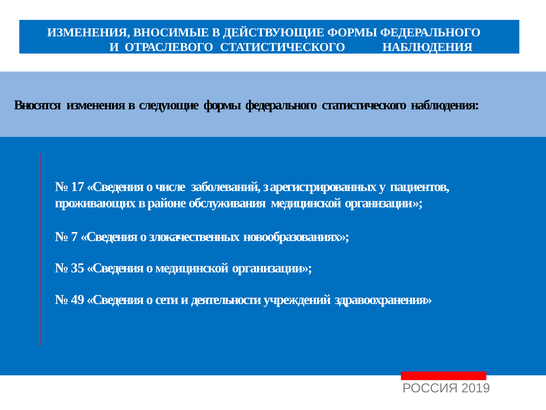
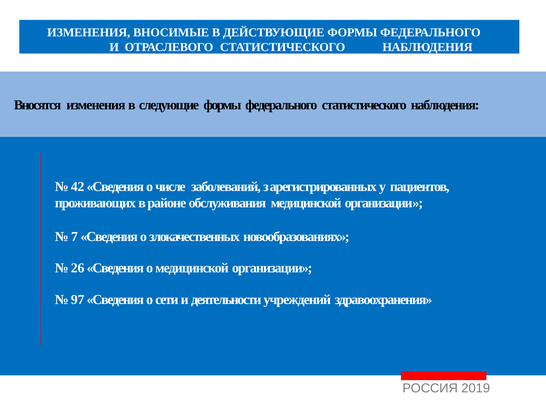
17: 17 -> 42 (78, 186)
35: 35 -> 26 (78, 268)
49: 49 -> 97 (78, 299)
